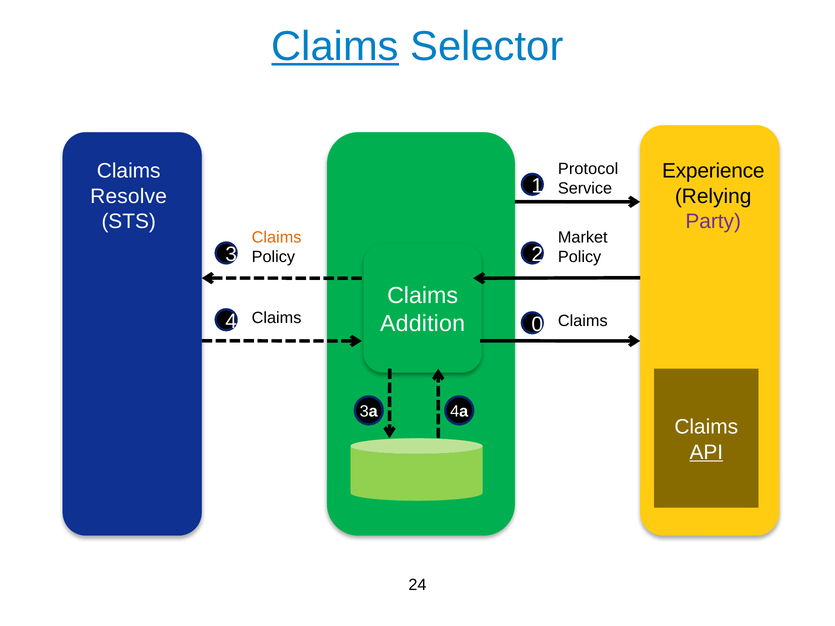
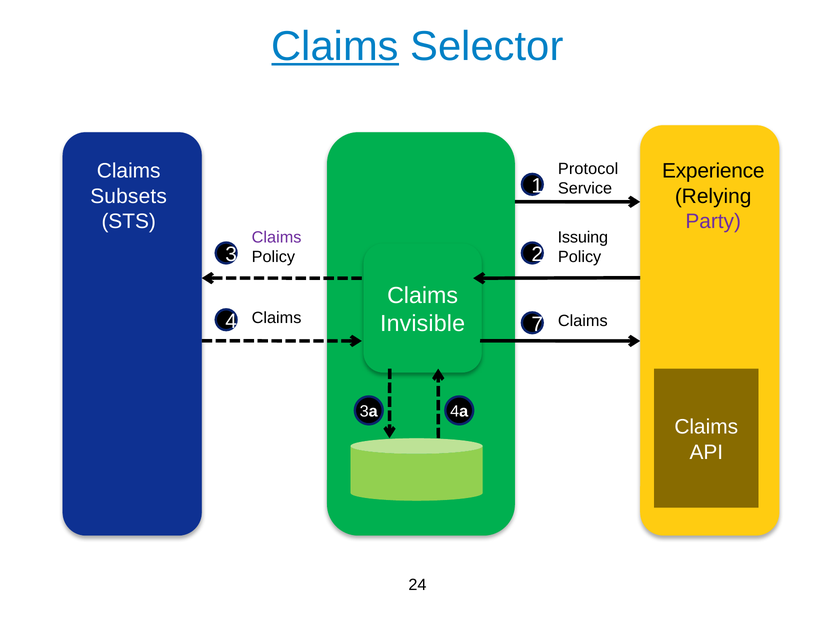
Resolve: Resolve -> Subsets (129, 196)
Claims colour: orange -> purple (277, 238)
Market: Market -> Issuing (583, 238)
0: 0 -> 7 (537, 324)
Addition: Addition -> Invisible (423, 324)
API underline: present -> none (706, 452)
